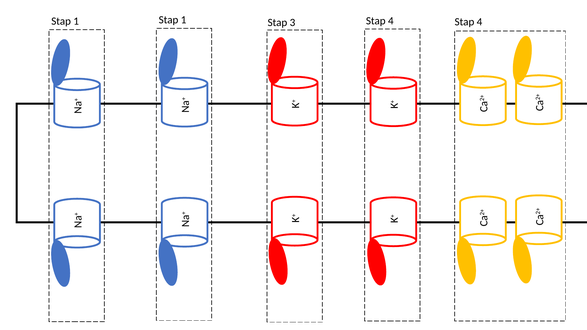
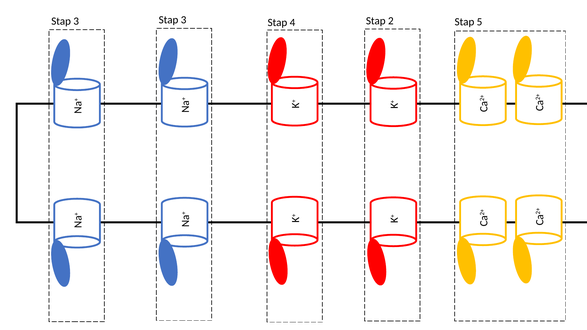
1: 1 -> 3 (184, 20)
1: 1 -> 3 (76, 21)
4: 4 -> 2 (391, 21)
4: 4 -> 5 (480, 22)
3: 3 -> 4 (292, 22)
